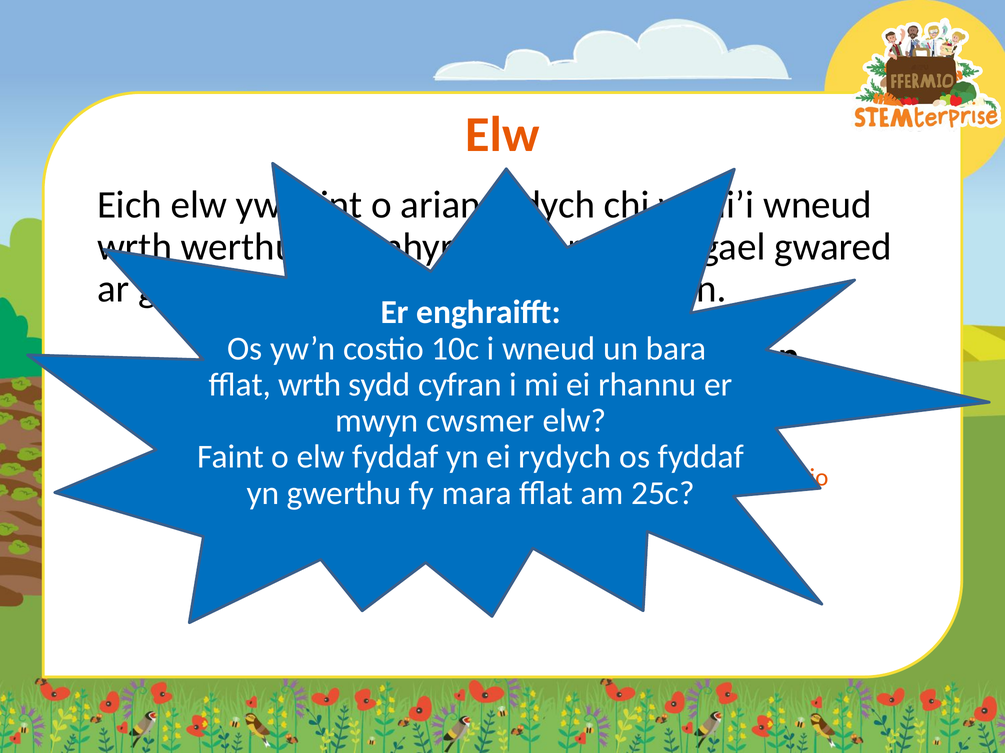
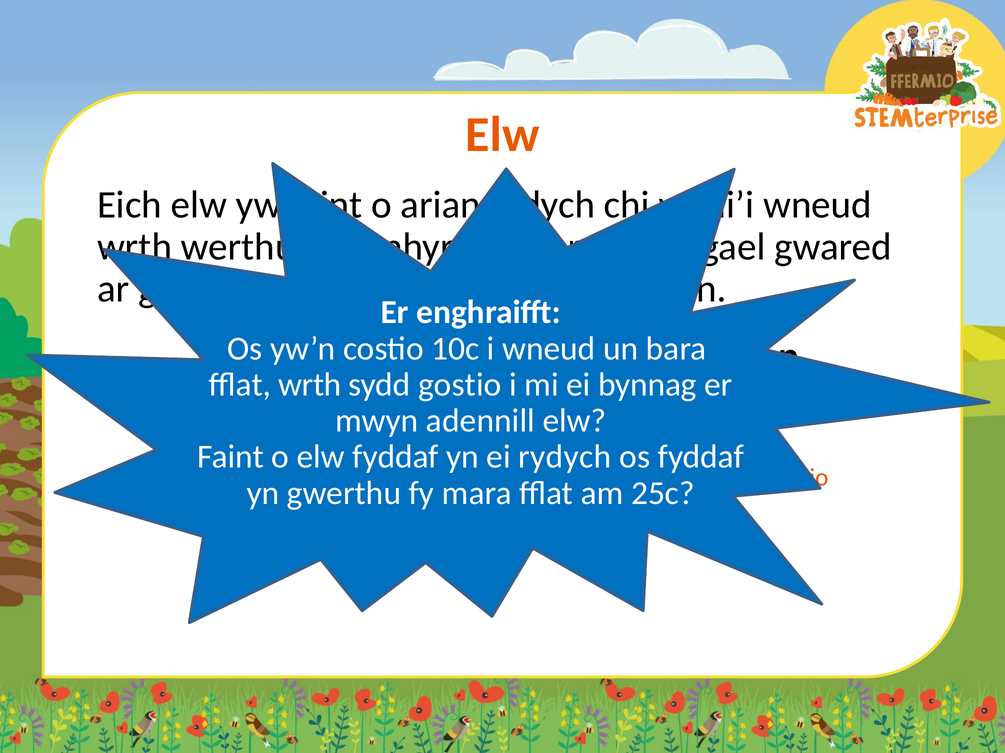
sydd cyfran: cyfran -> gostio (460, 385)
rhannu: rhannu -> bynnag (647, 385)
cwsmer: cwsmer -> adennill (481, 421)
